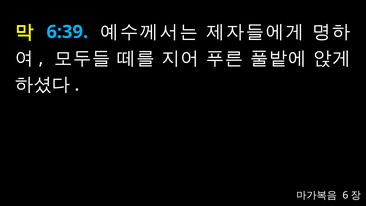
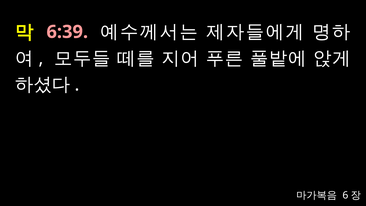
6:39 colour: light blue -> pink (67, 32)
